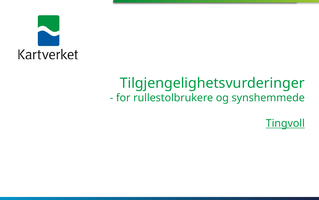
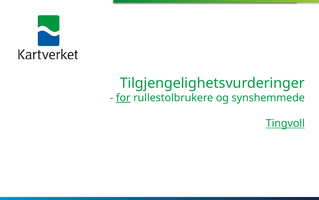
for underline: none -> present (123, 97)
